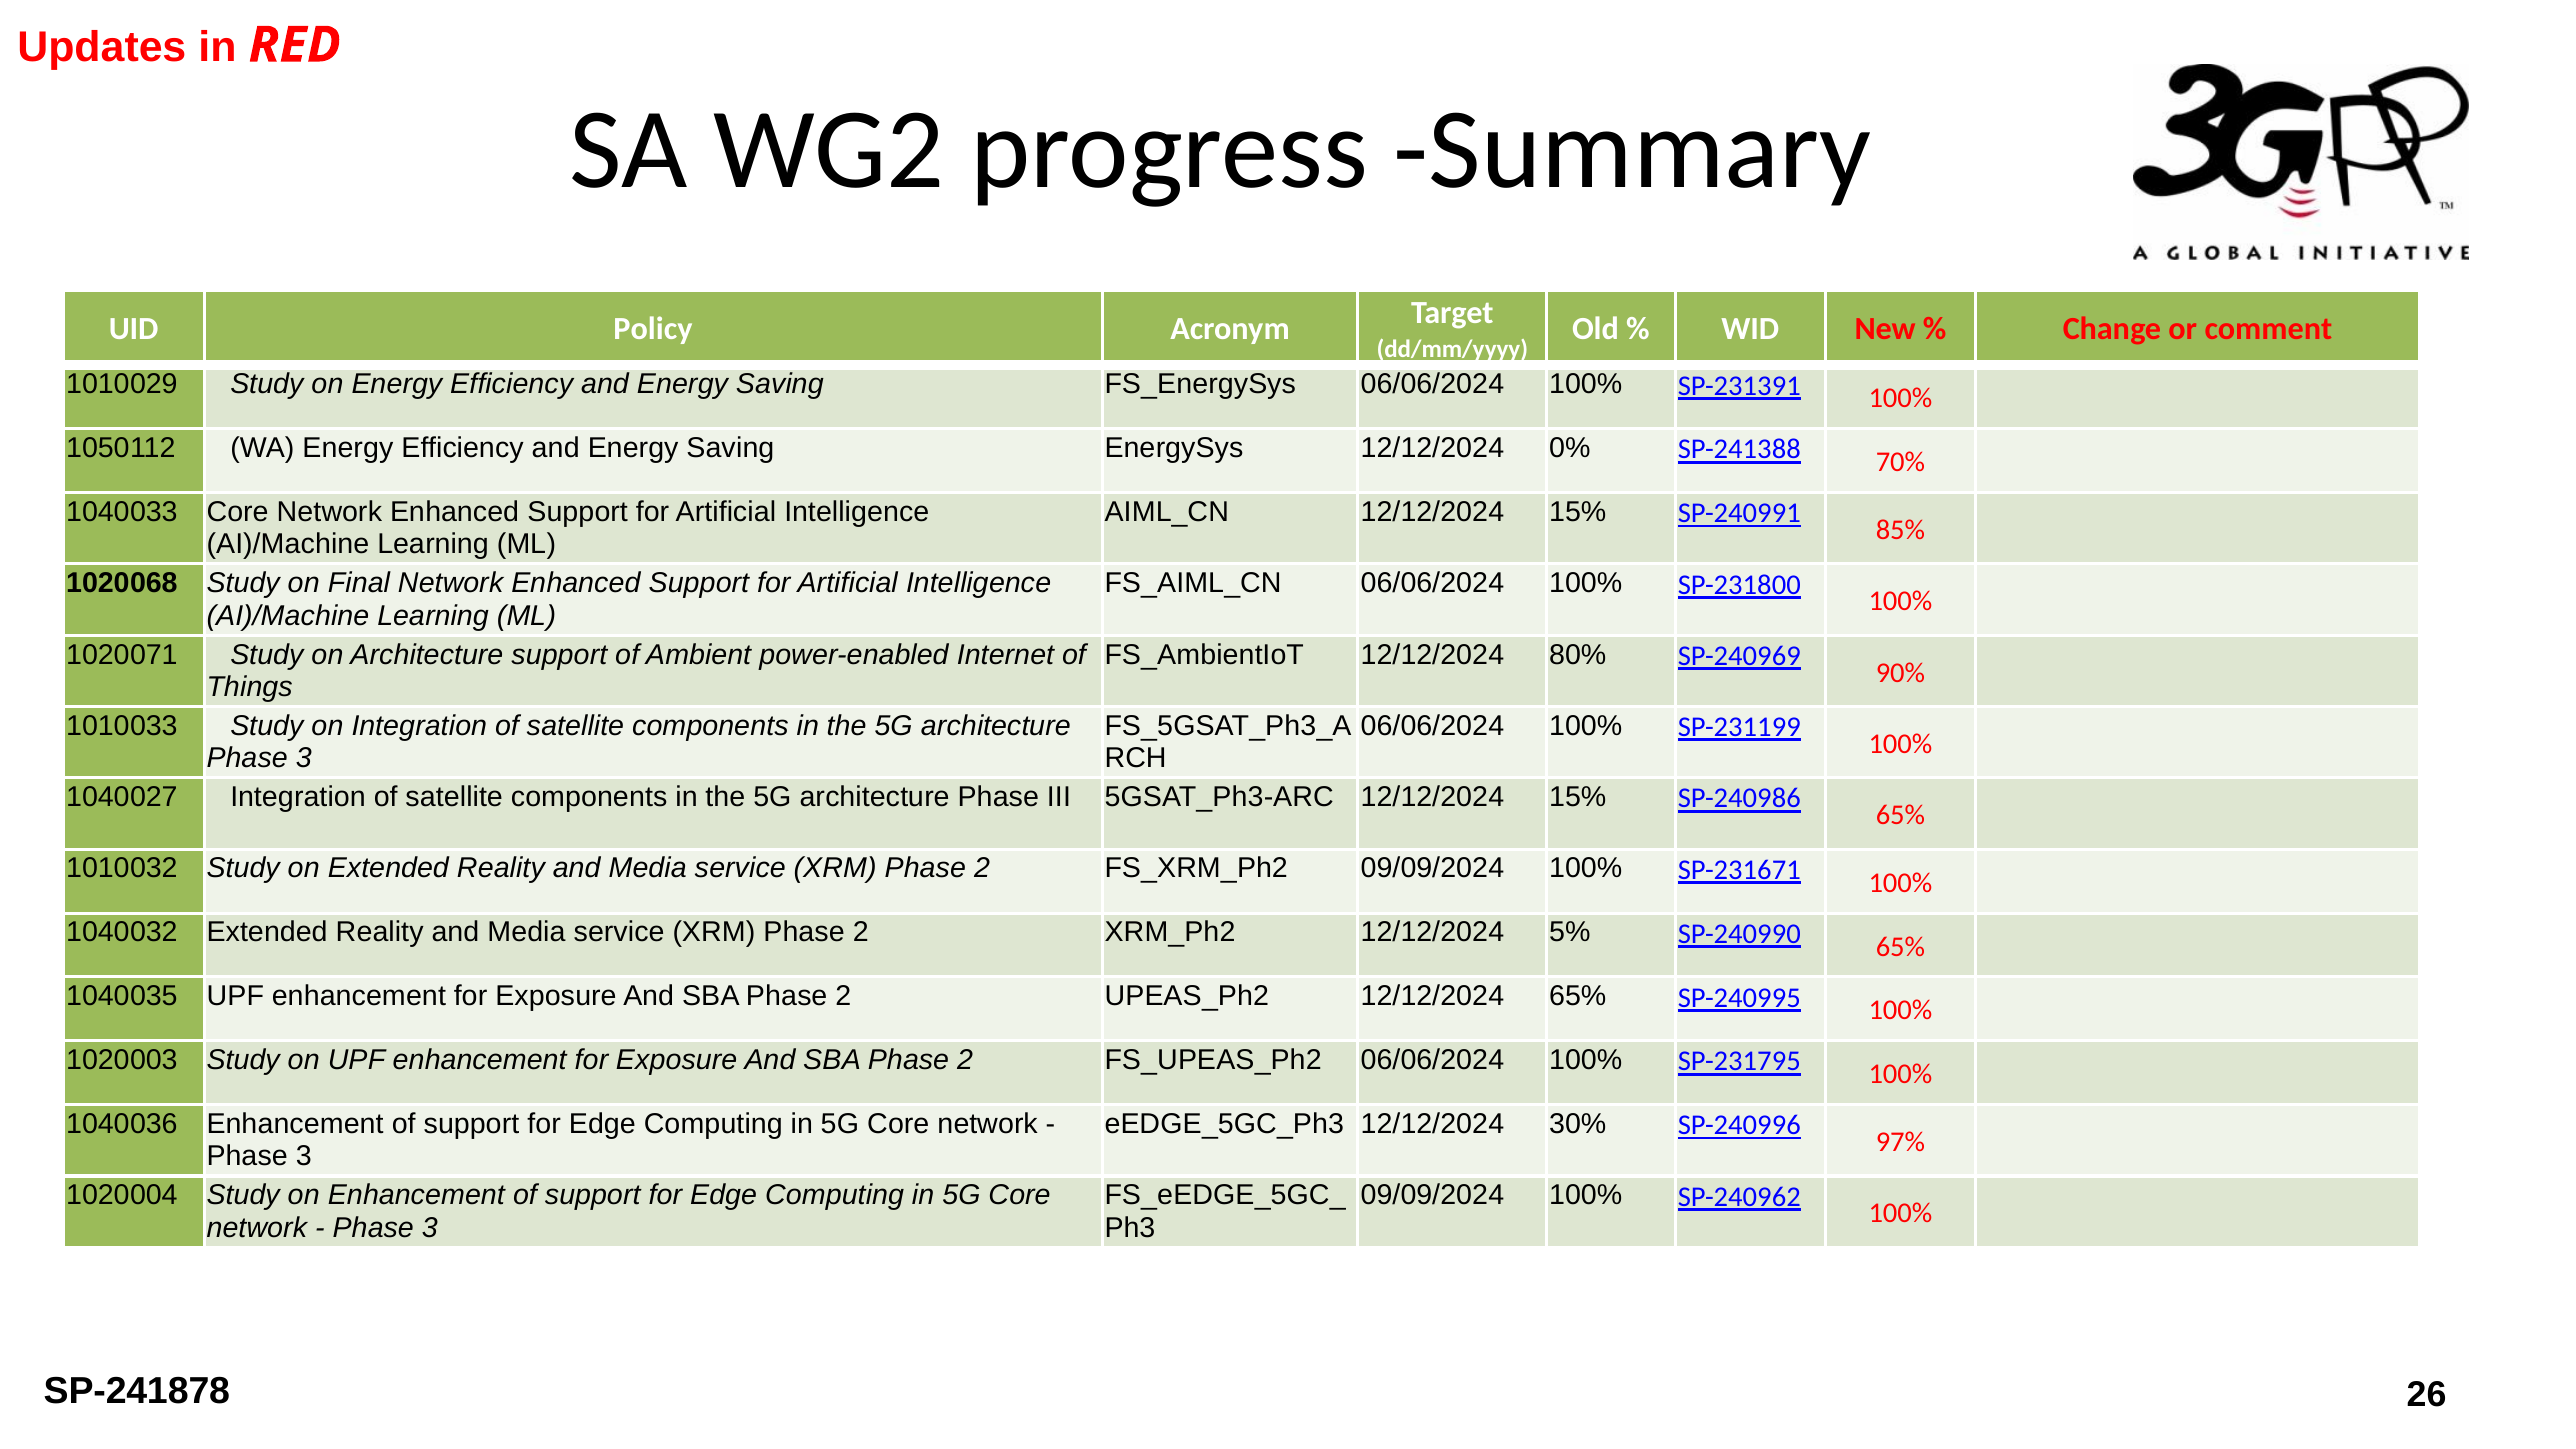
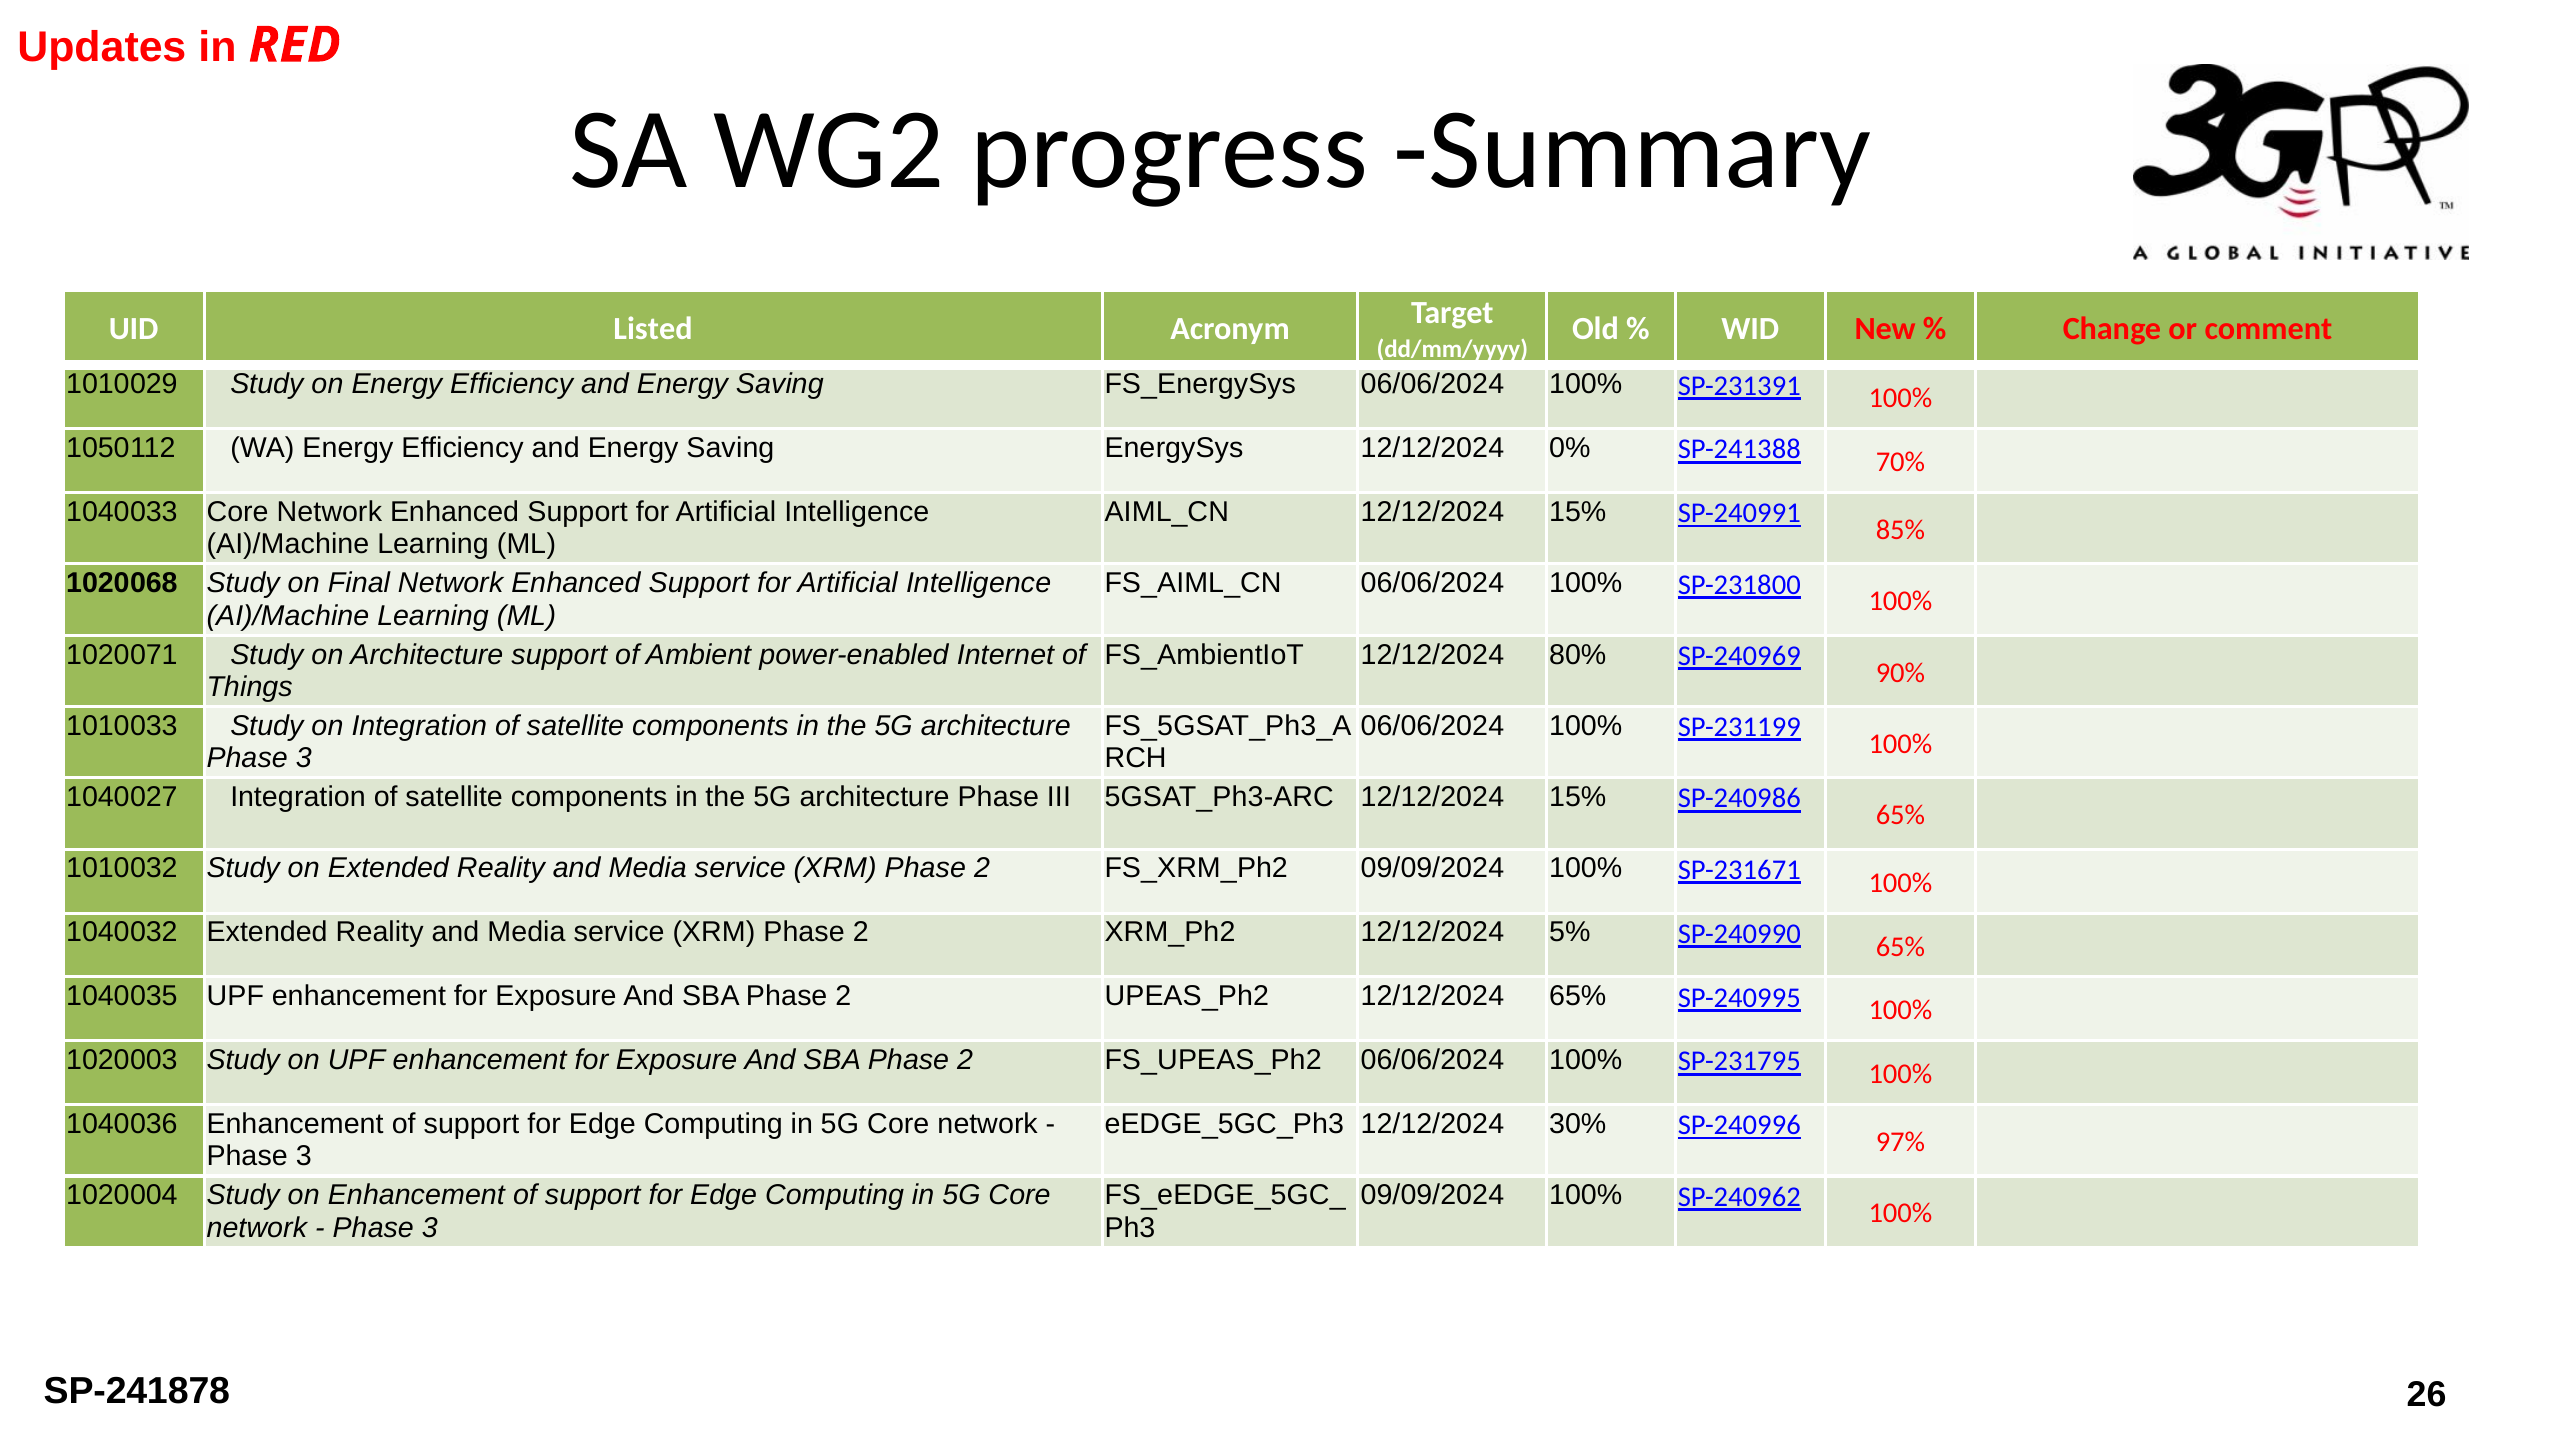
Policy: Policy -> Listed (653, 329)
